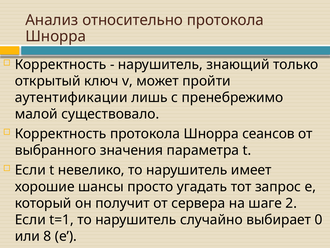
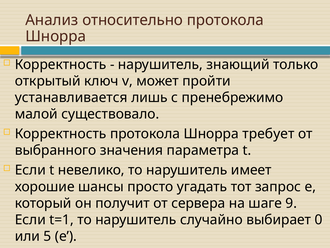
аутентификации: аутентификации -> устанавливается (71, 97)
сеансов: сеансов -> требует (268, 134)
2: 2 -> 9 (291, 203)
8: 8 -> 5 (47, 236)
